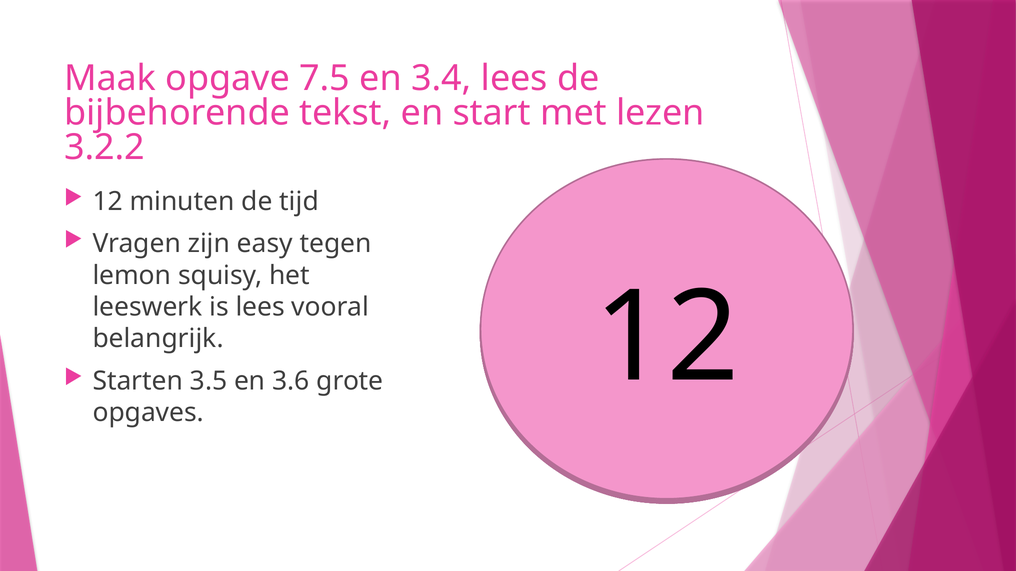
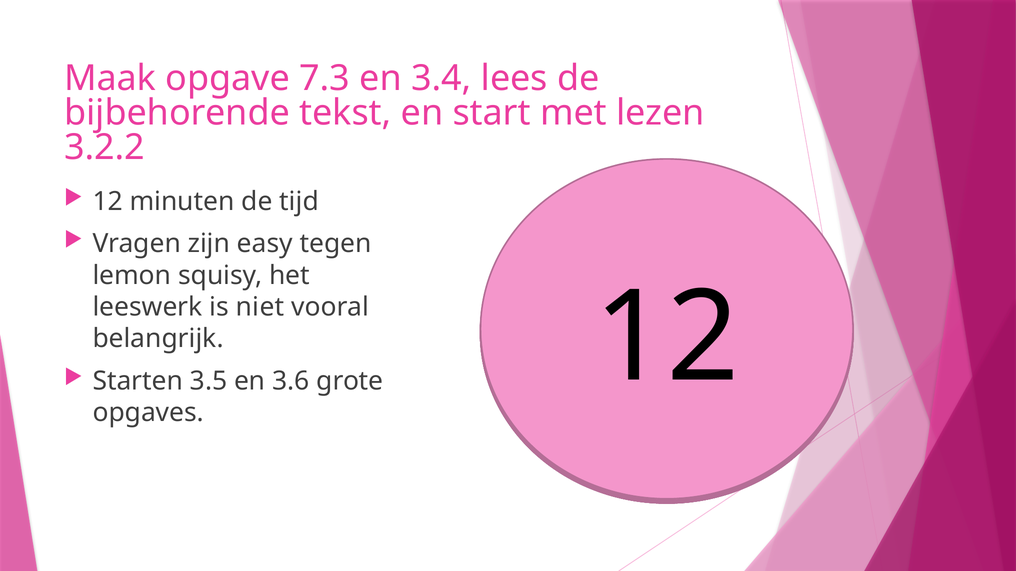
7.5: 7.5 -> 7.3 (325, 78)
is lees: lees -> niet (260, 307)
